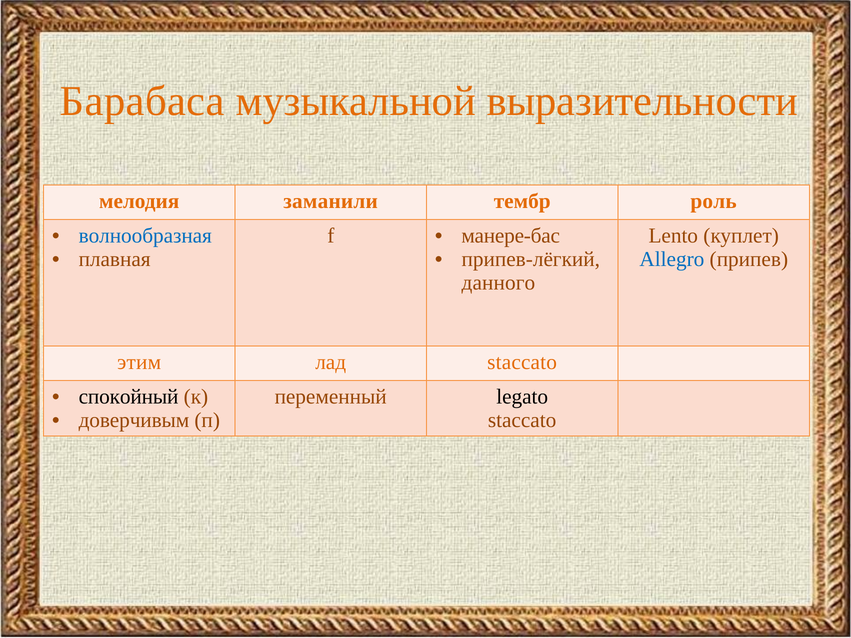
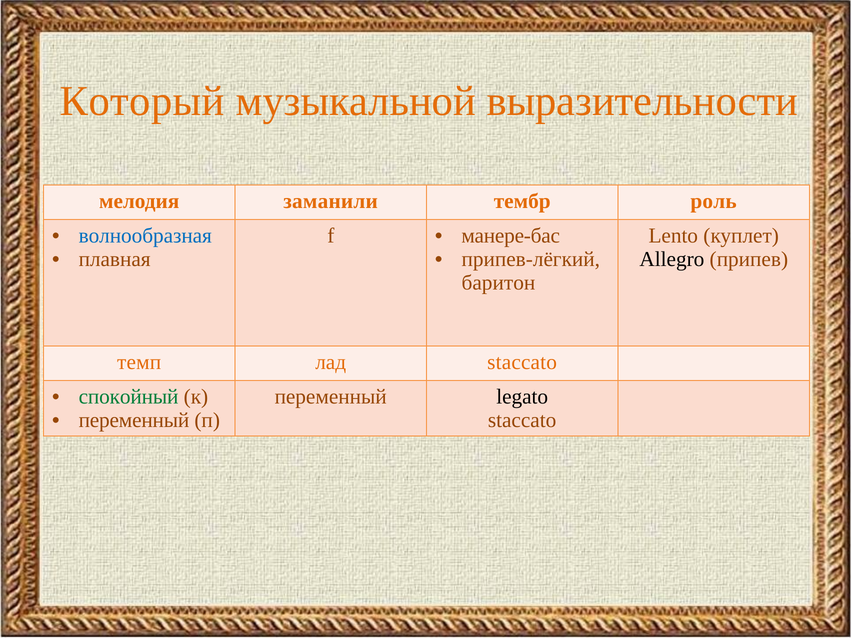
Барабаса: Барабаса -> Который (142, 101)
Allegro colour: blue -> black (672, 259)
данного: данного -> баритон (498, 283)
этим: этим -> темп (139, 362)
спокойный colour: black -> green (129, 397)
доверчивым: доверчивым -> переменный (134, 420)
